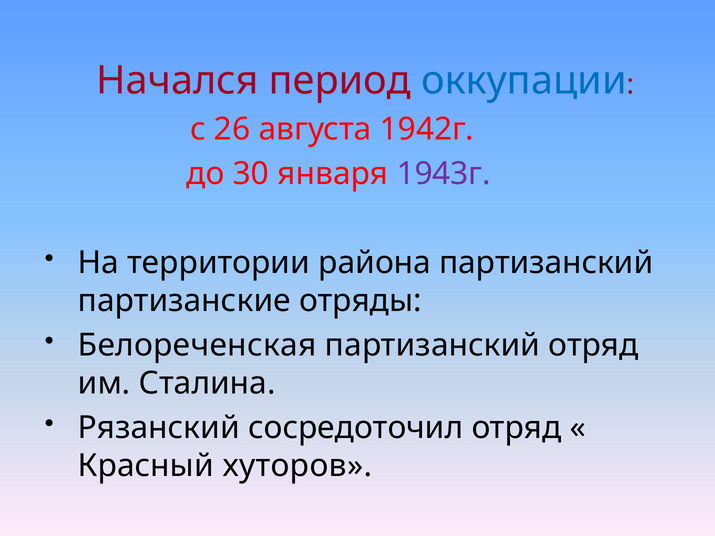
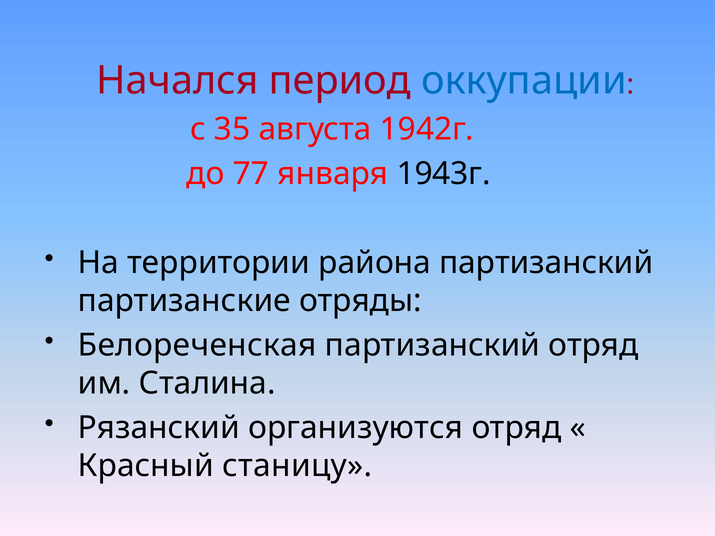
26: 26 -> 35 (232, 129)
30: 30 -> 77 (251, 174)
1943г colour: purple -> black (444, 174)
сосредоточил: сосредоточил -> организуются (356, 428)
хуторов: хуторов -> станицу (297, 466)
